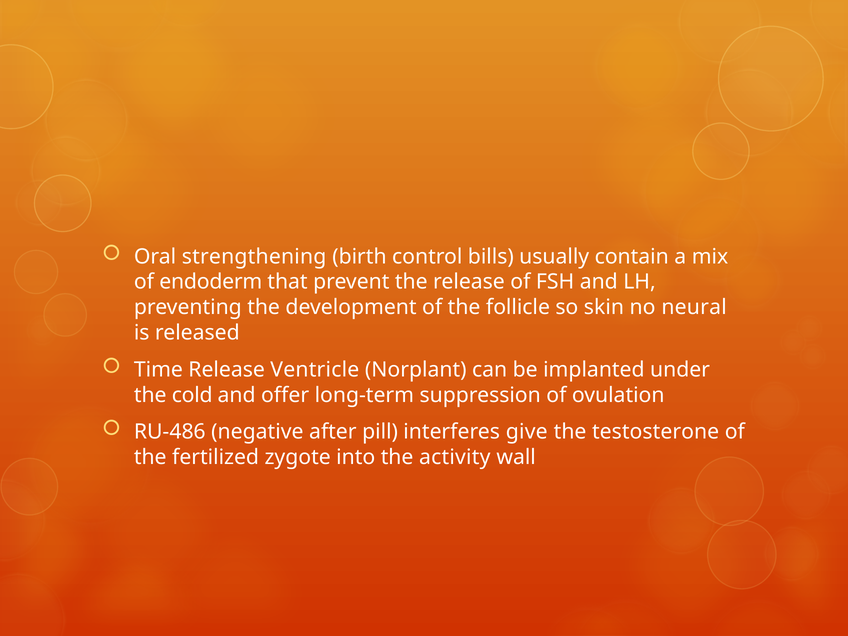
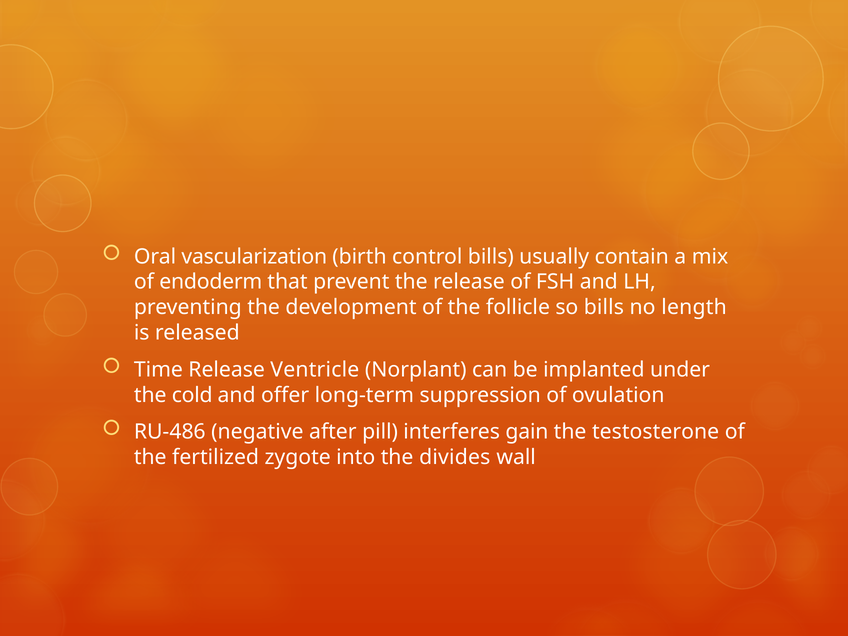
strengthening: strengthening -> vascularization (254, 257)
so skin: skin -> bills (604, 307)
neural: neural -> length (694, 307)
give: give -> gain (527, 432)
activity: activity -> divides (455, 457)
